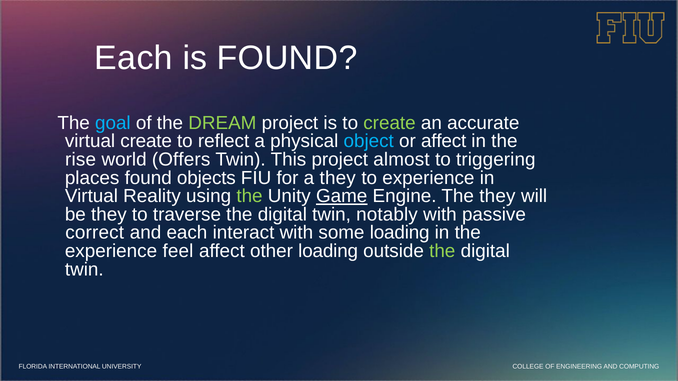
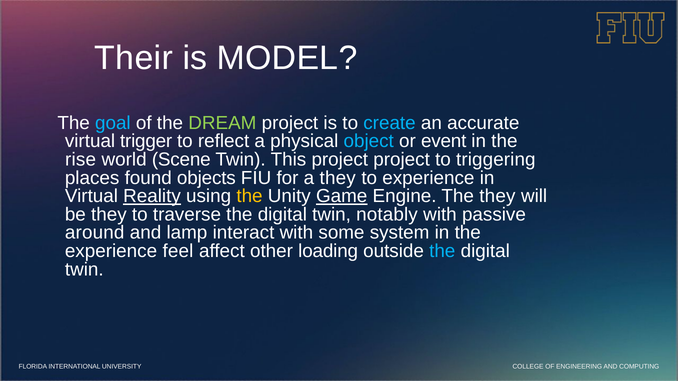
Each: Each -> Their (134, 58)
is FOUND: FOUND -> MODEL (287, 58)
create colour: light green -> light blue (390, 123)
virtual create: create -> trigger (146, 141)
or affect: affect -> event (444, 141)
Offers: Offers -> Scene (181, 160)
project almost: almost -> project (402, 160)
Reality underline: none -> present (152, 196)
the colour: light green -> yellow (250, 196)
correct: correct -> around (95, 233)
and each: each -> lamp (187, 233)
some loading: loading -> system (400, 233)
the colour: light green -> light blue (442, 251)
